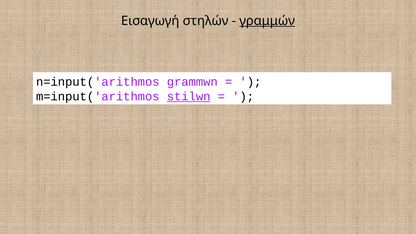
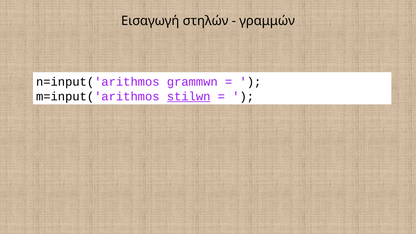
γραμμών underline: present -> none (267, 21)
